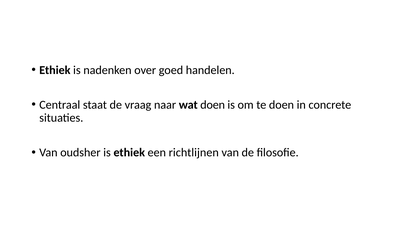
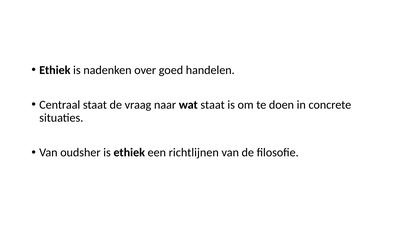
wat doen: doen -> staat (213, 105)
